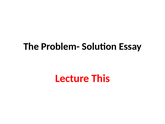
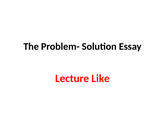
This: This -> Like (101, 78)
